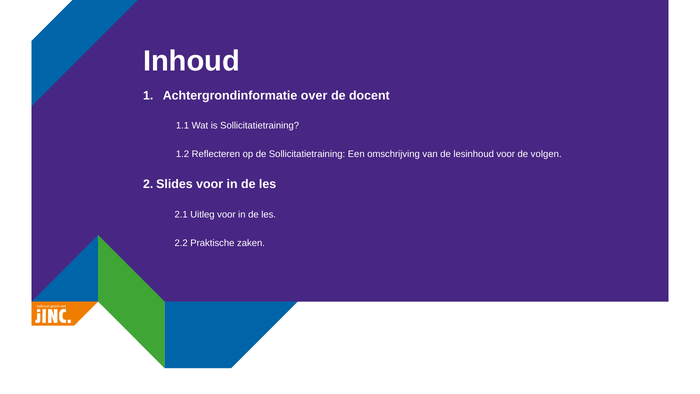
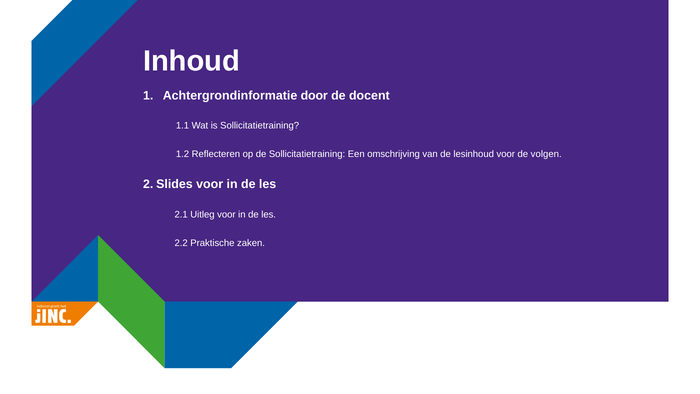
over: over -> door (314, 96)
